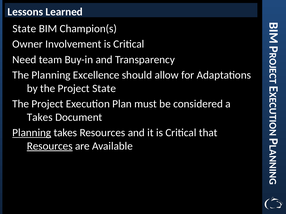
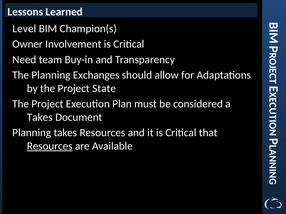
State: State -> Level (24, 29)
Excellence: Excellence -> Exchanges (96, 75)
Planning underline: present -> none (32, 133)
